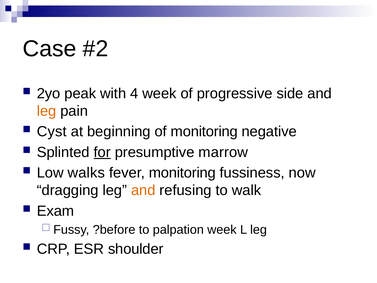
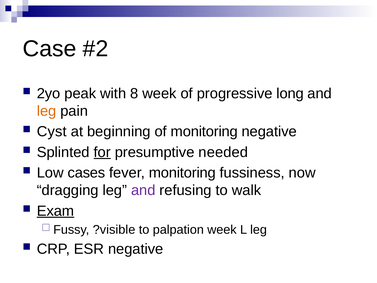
4: 4 -> 8 (134, 93)
side: side -> long (290, 93)
marrow: marrow -> needed (223, 152)
walks: walks -> cases (86, 173)
and colour: orange -> purple (143, 190)
Exam underline: none -> present (55, 211)
?before: ?before -> ?visible (114, 229)
ESR shoulder: shoulder -> negative (136, 249)
